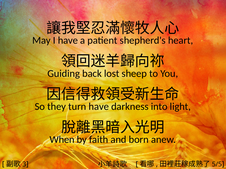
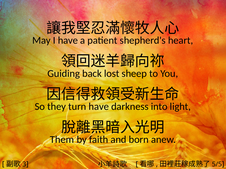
When: When -> Them (62, 140)
